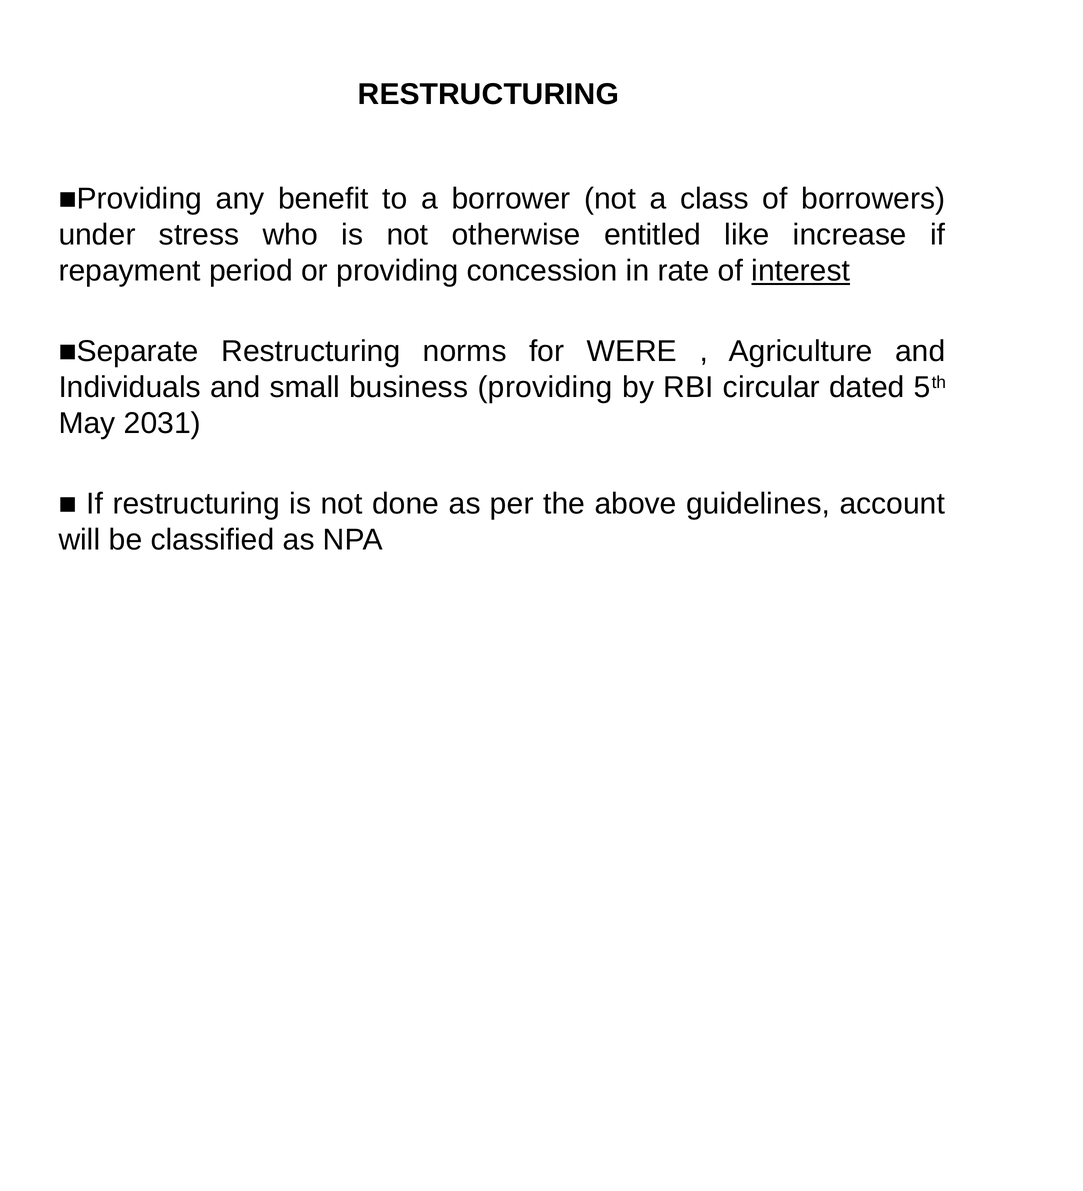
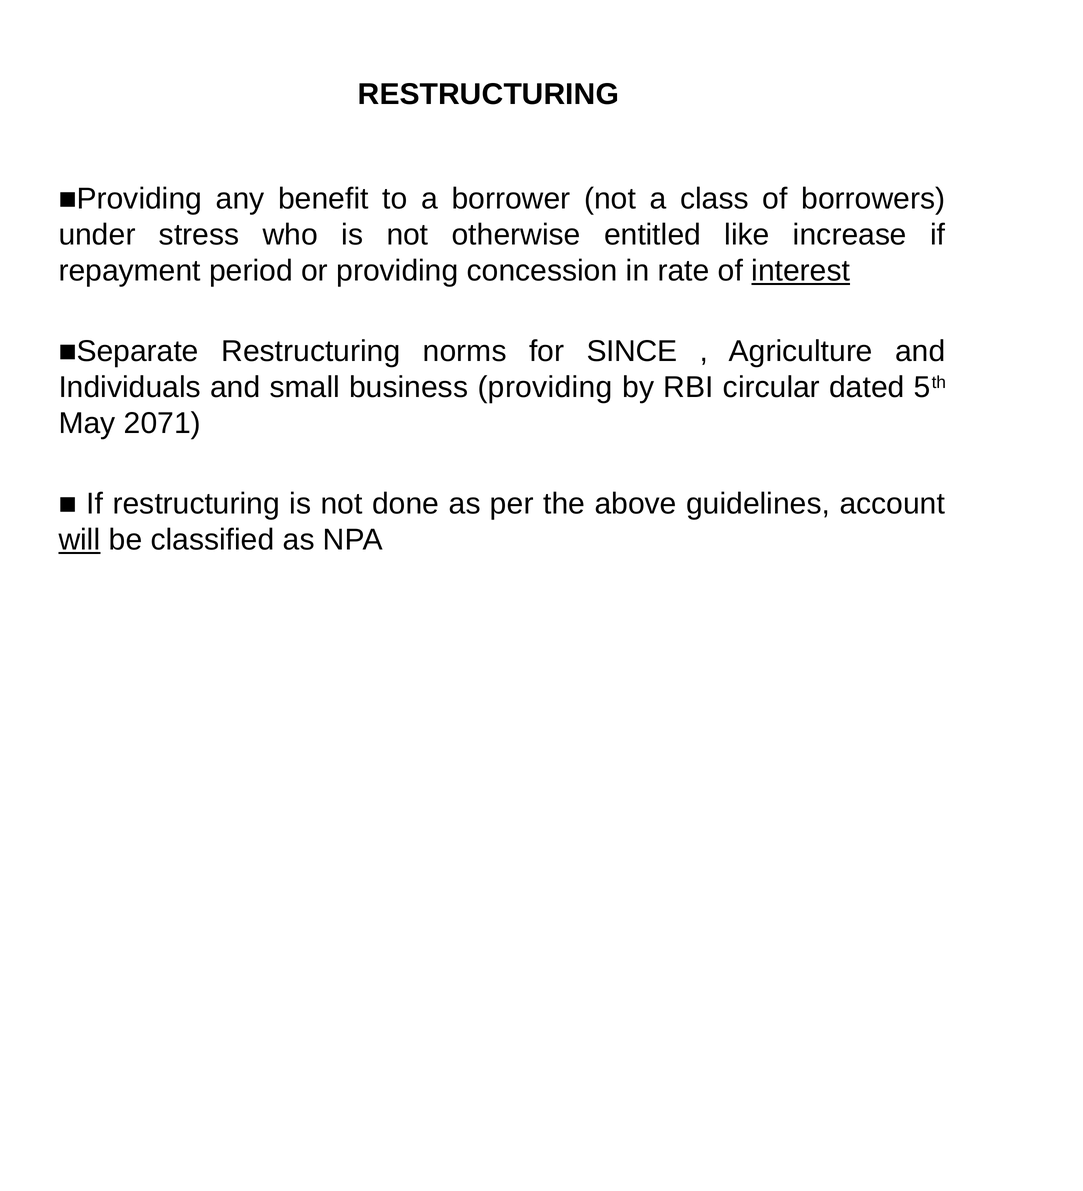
WERE: WERE -> SINCE (632, 351)
2031: 2031 -> 2071 (162, 424)
will underline: none -> present (79, 540)
